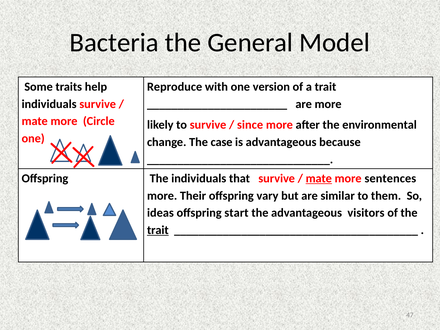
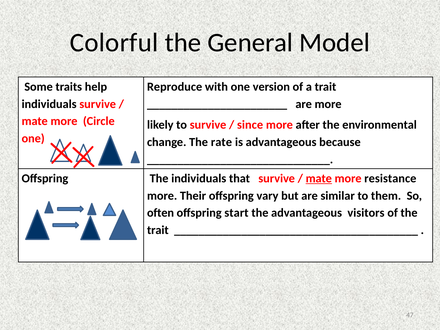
Bacteria: Bacteria -> Colorful (114, 43)
case: case -> rate (221, 142)
sentences: sentences -> resistance (390, 179)
ideas: ideas -> often (161, 213)
trait underline: present -> none (158, 230)
